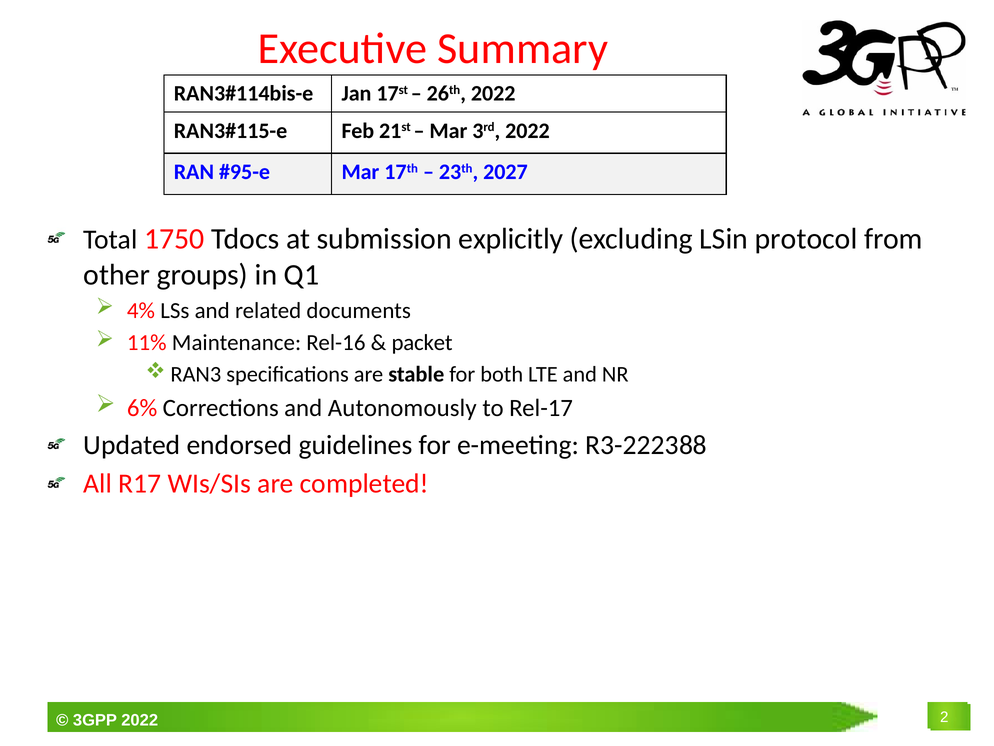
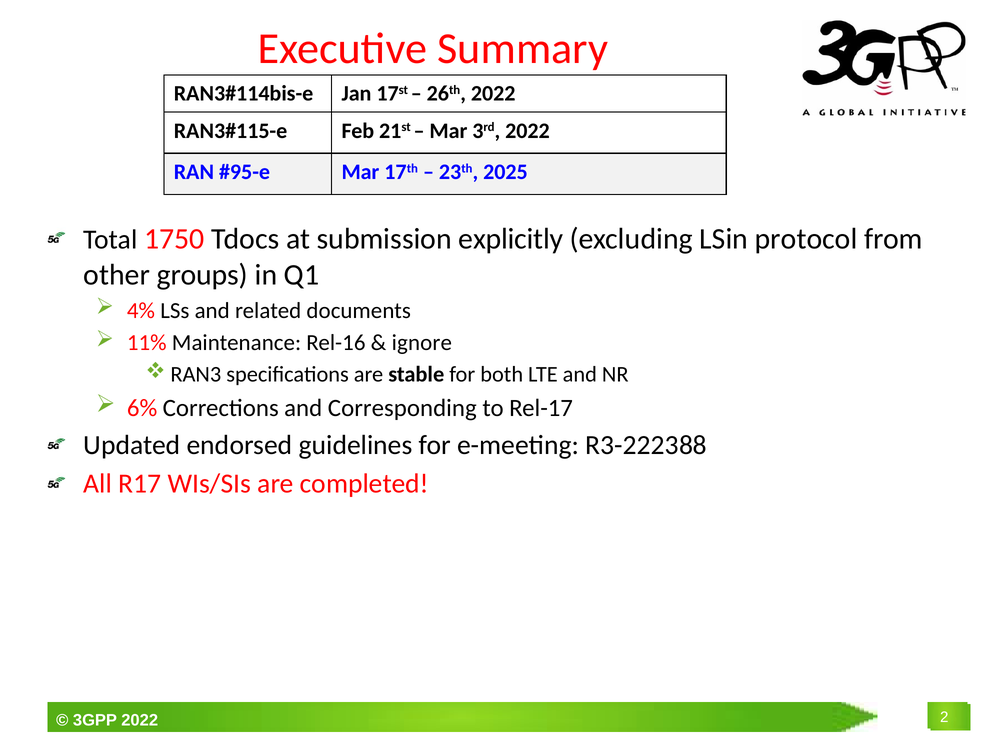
2027: 2027 -> 2025 (505, 172)
packet: packet -> ignore (422, 343)
Autonomously: Autonomously -> Corresponding (402, 408)
